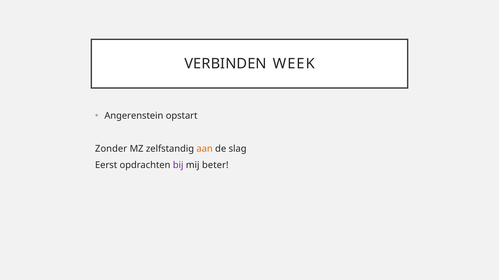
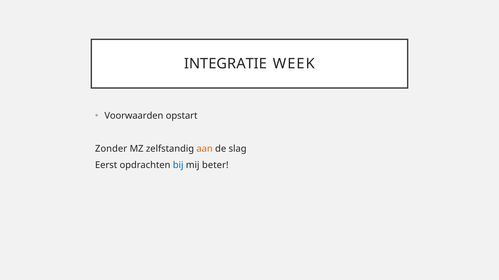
VERBINDEN: VERBINDEN -> INTEGRATIE (226, 64)
Angerenstein: Angerenstein -> Voorwaarden (134, 116)
bij colour: purple -> blue (178, 165)
